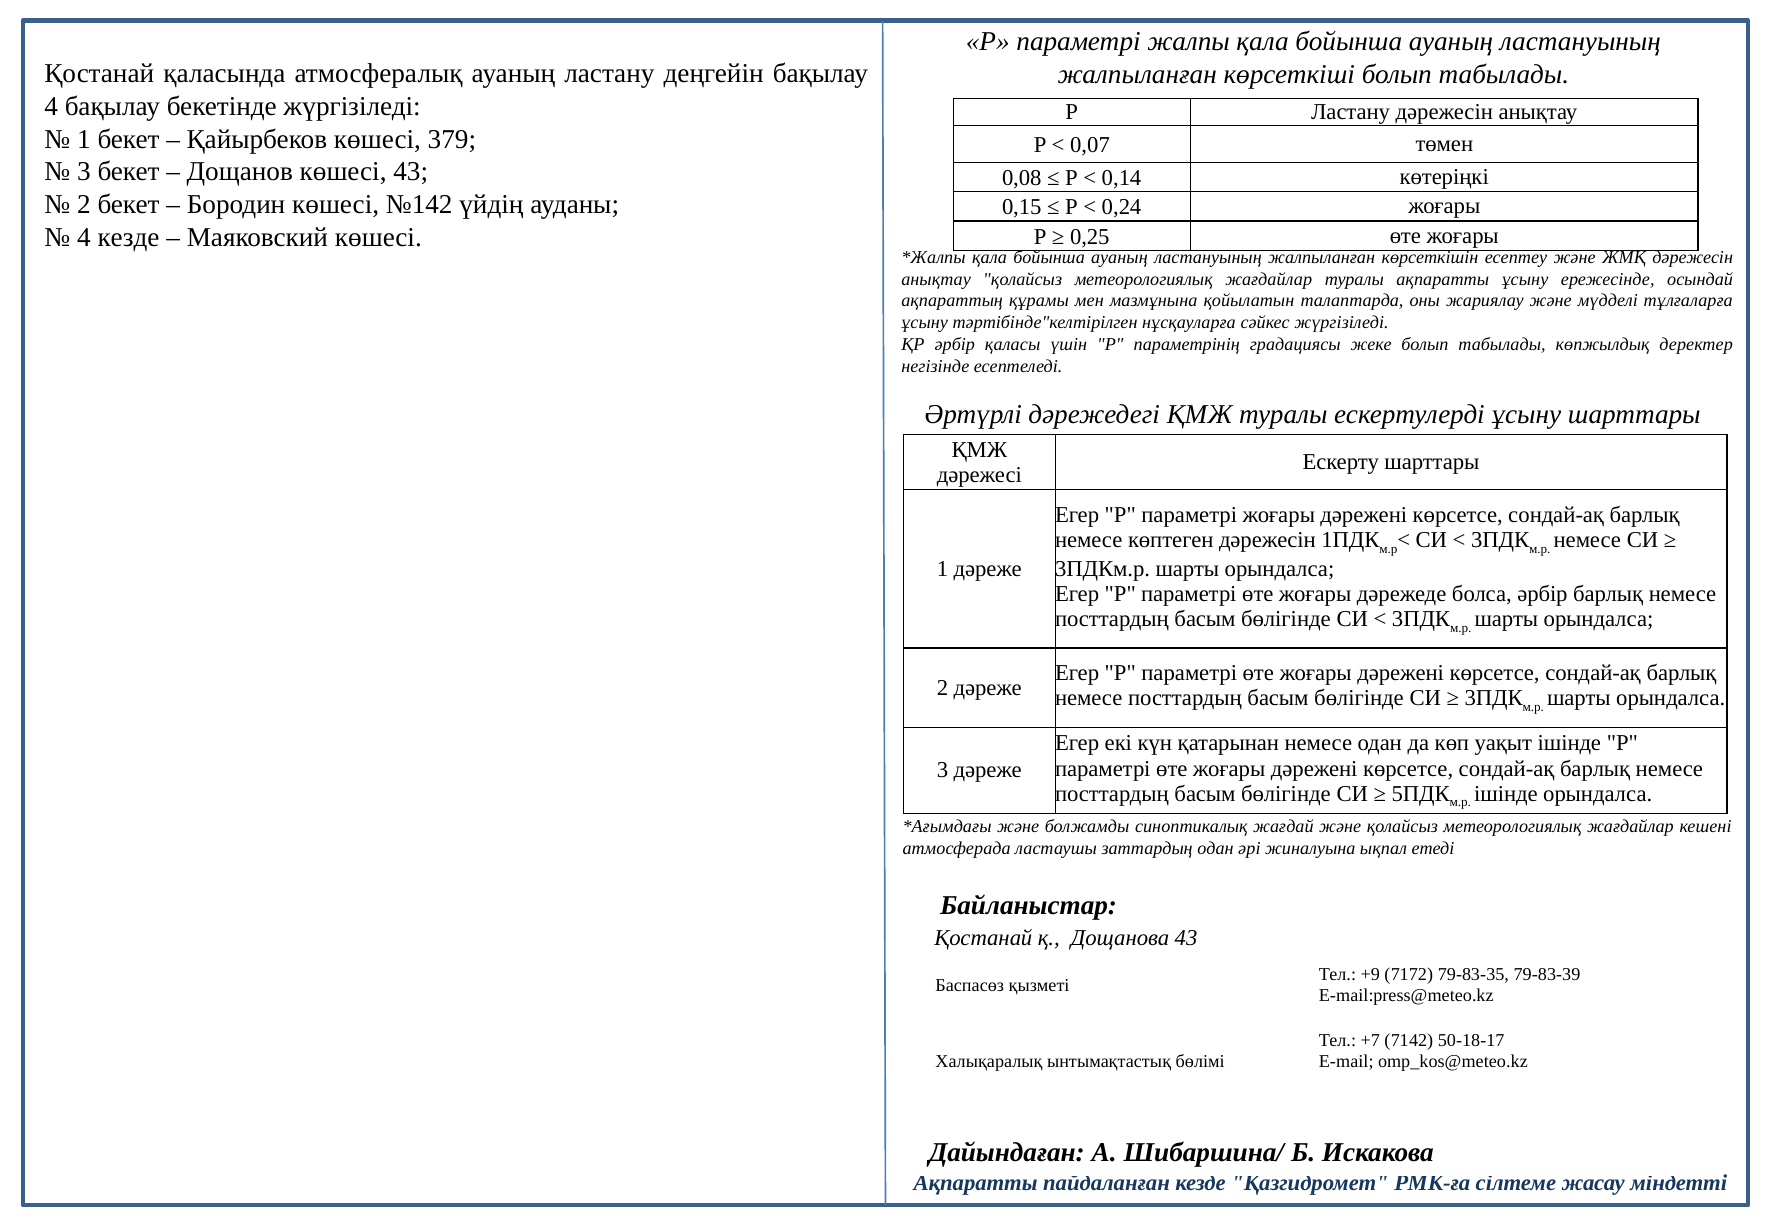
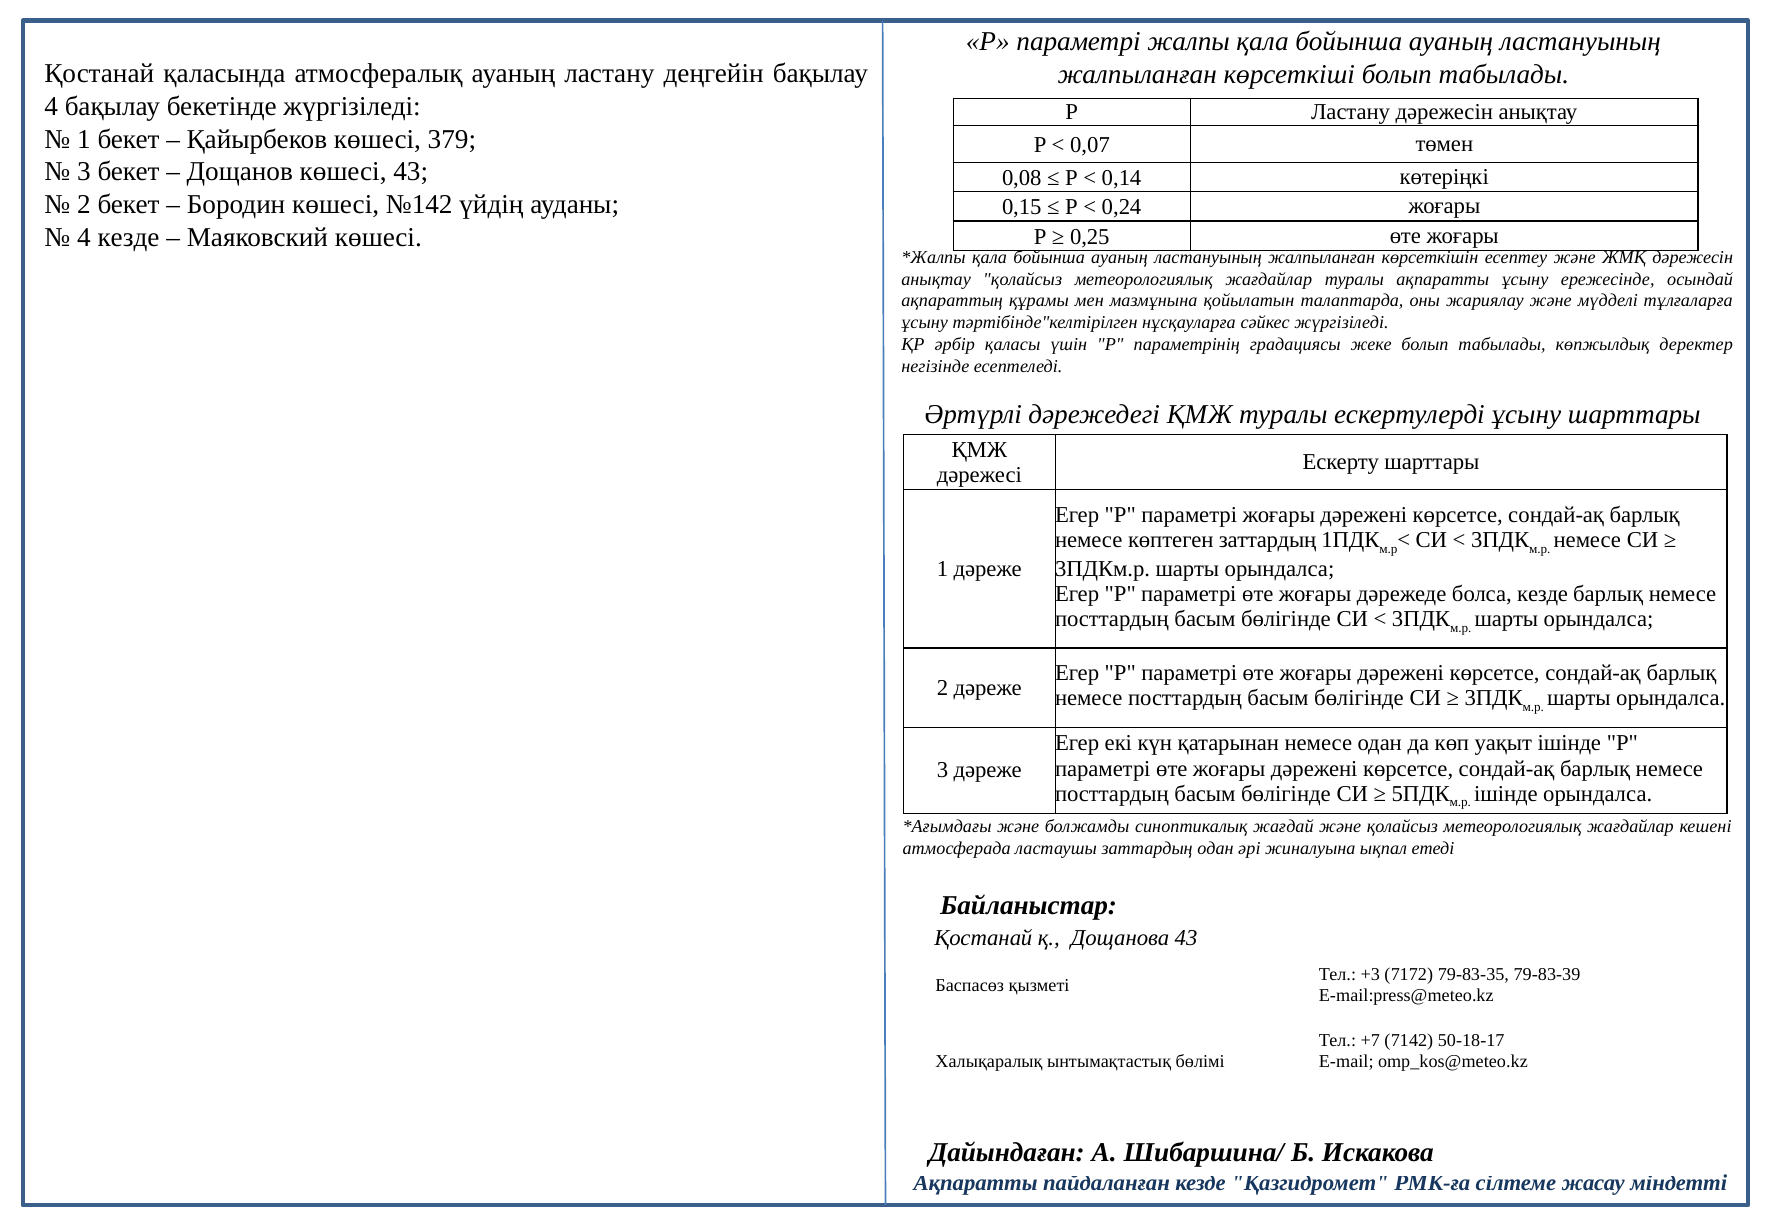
көптеген дәрежесін: дәрежесін -> заттардың (1267, 540)
болса әрбір: әрбір -> кезде (1543, 594)
+9: +9 -> +3 (1370, 975)
